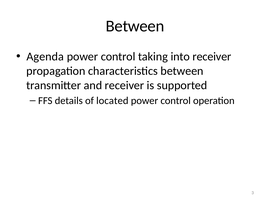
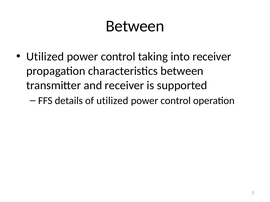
Agenda: Agenda -> Utilized (45, 57)
of located: located -> utilized (112, 101)
